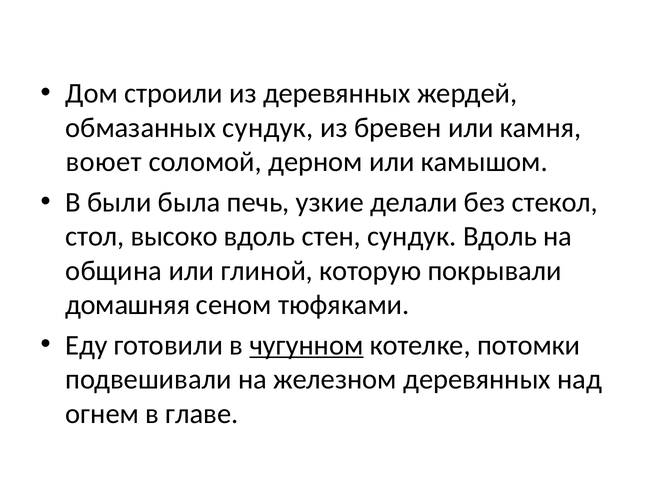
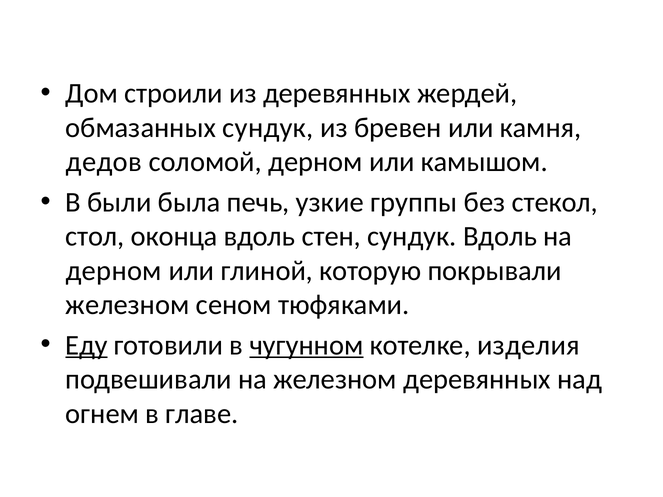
воюет: воюет -> дедов (104, 162)
делали: делали -> группы (414, 202)
высоко: высоко -> оконца (174, 237)
община: община -> дерном (114, 271)
домашняя: домашняя -> железном (127, 305)
Еду underline: none -> present (87, 345)
потомки: потомки -> изделия (528, 345)
